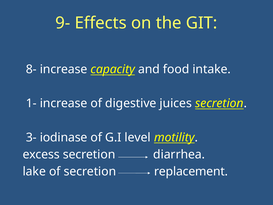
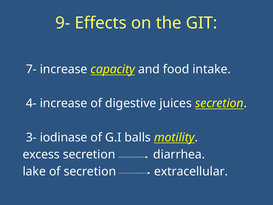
8-: 8- -> 7- (31, 69)
1-: 1- -> 4- (31, 103)
level: level -> balls (138, 137)
replacement: replacement -> extracellular (191, 171)
